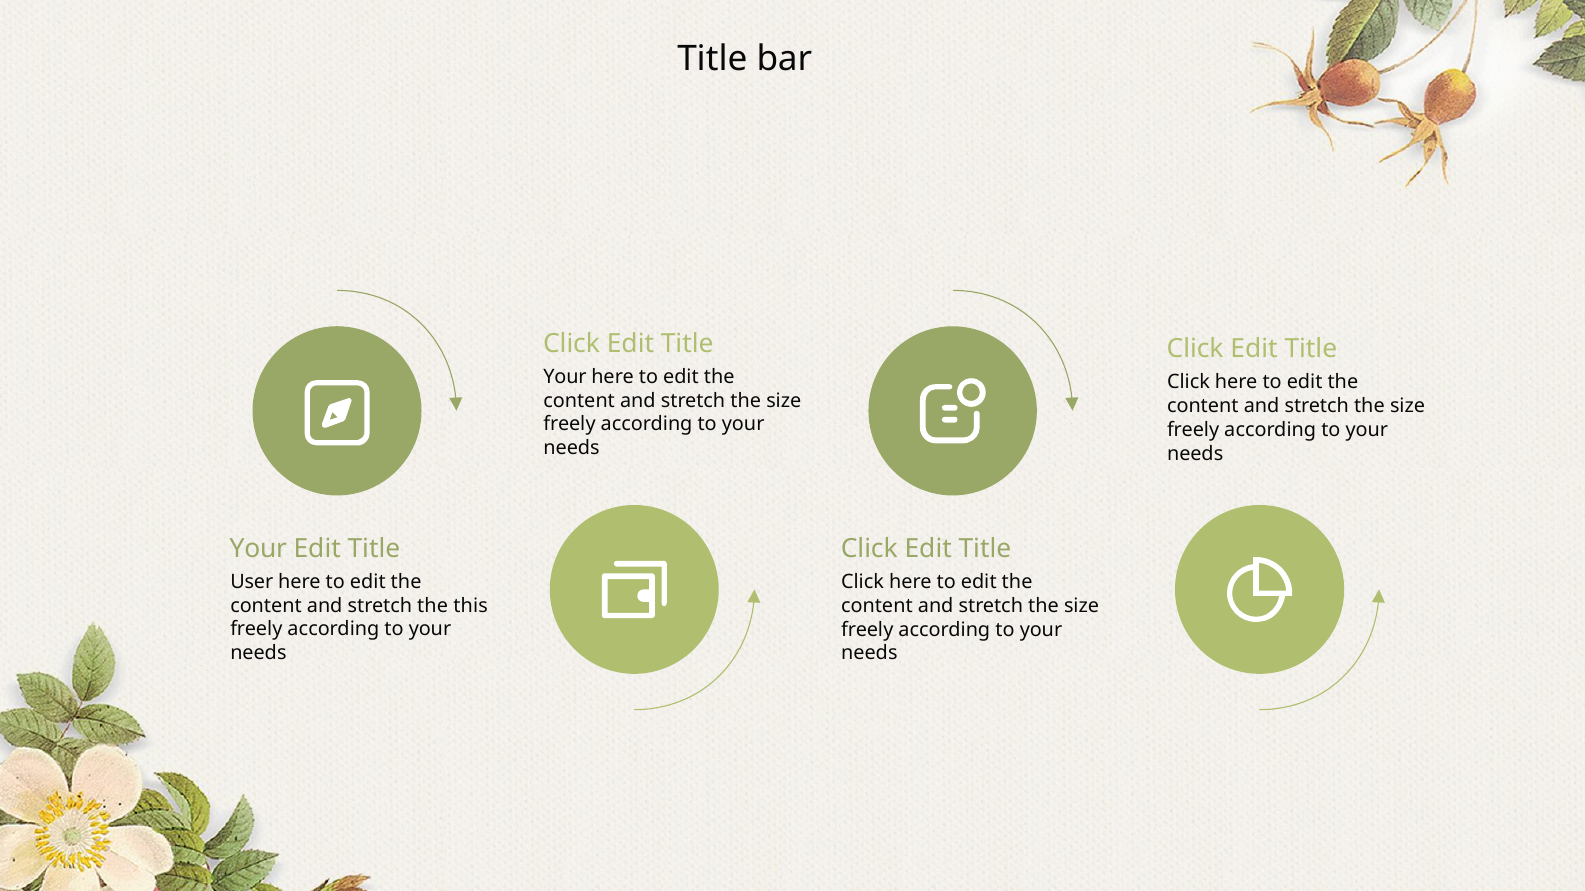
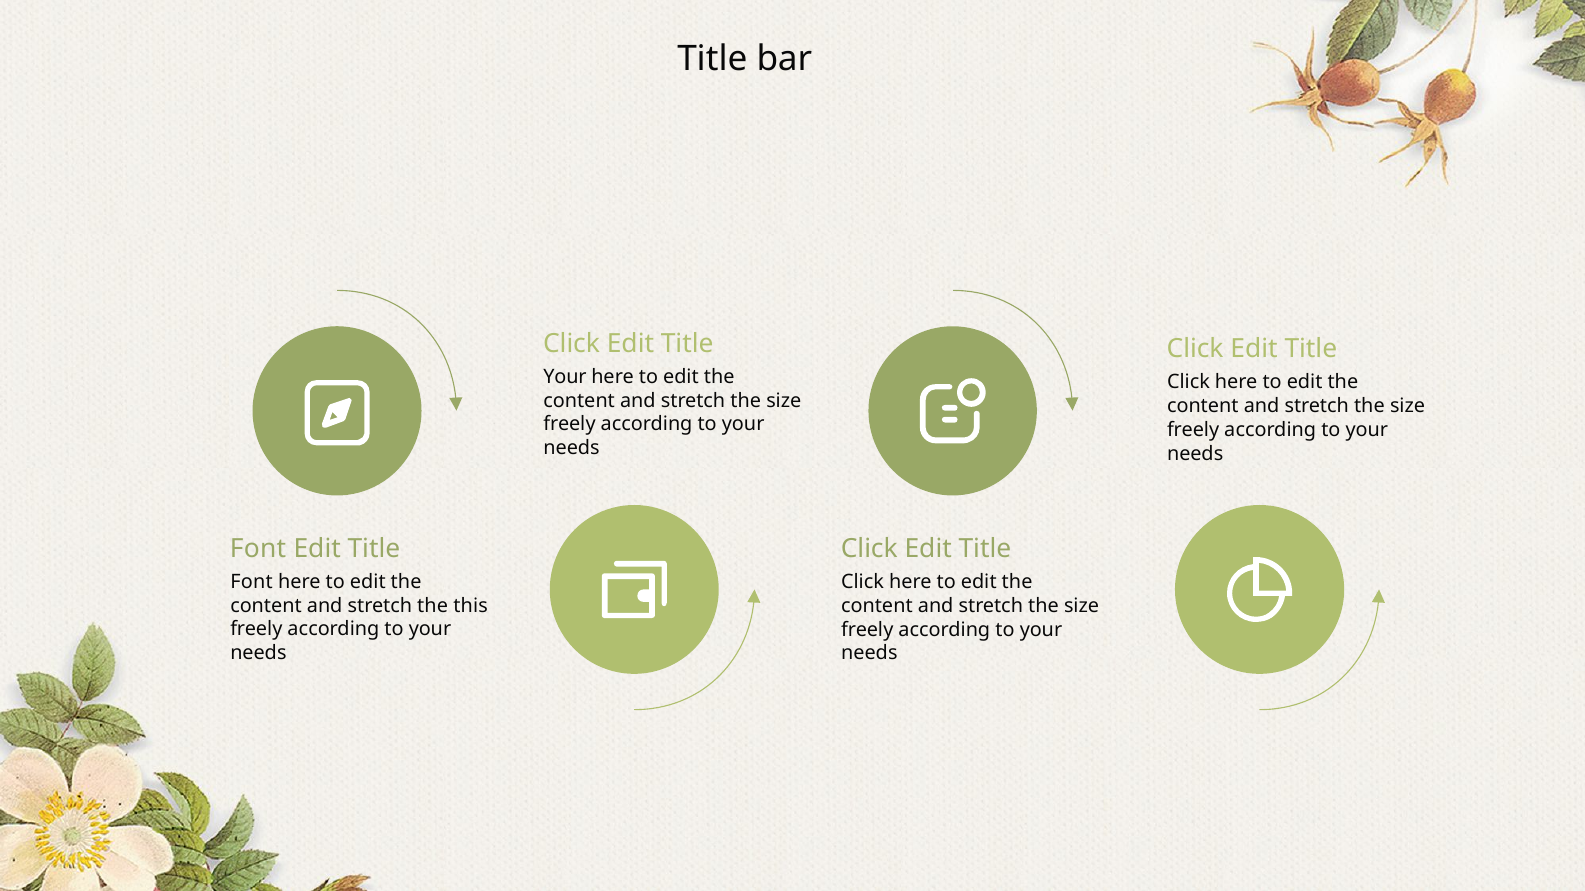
Your: Your -> Font (258, 549)
User: User -> Font (252, 582)
